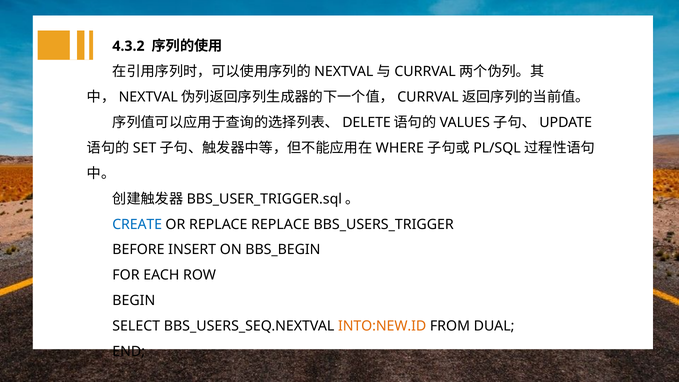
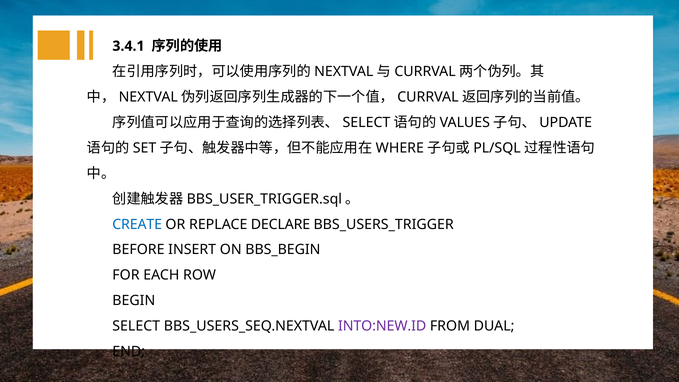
4.3.2: 4.3.2 -> 3.4.1 (128, 46)
DELETE: DELETE -> SELECT (366, 122)
REPLACE REPLACE: REPLACE -> DECLARE (280, 224)
INTO:NEW.ID colour: orange -> purple (382, 326)
